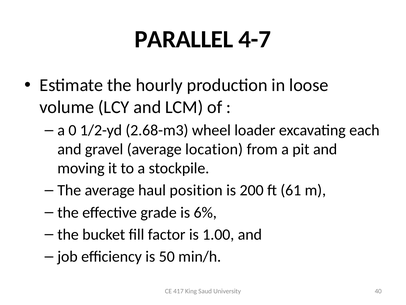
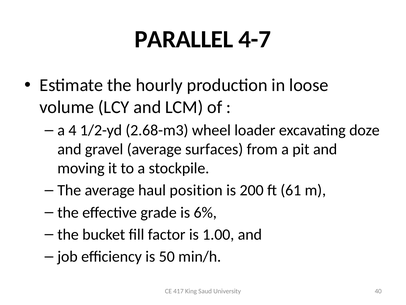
0: 0 -> 4 (72, 130)
each: each -> doze (364, 130)
location: location -> surfaces (214, 149)
